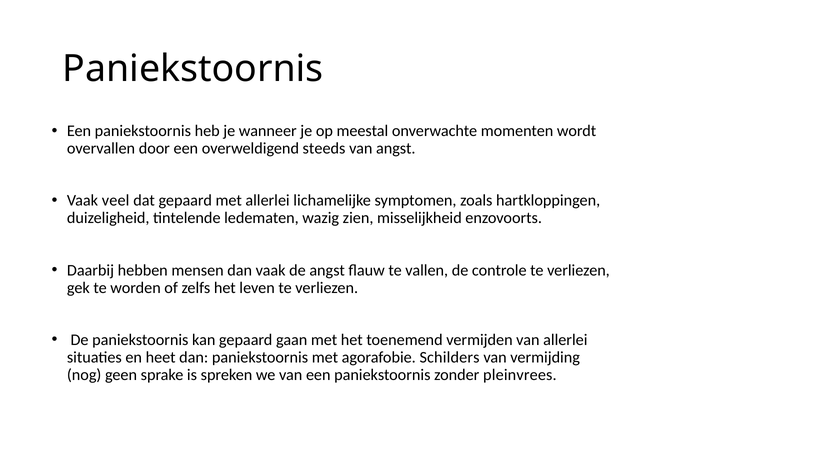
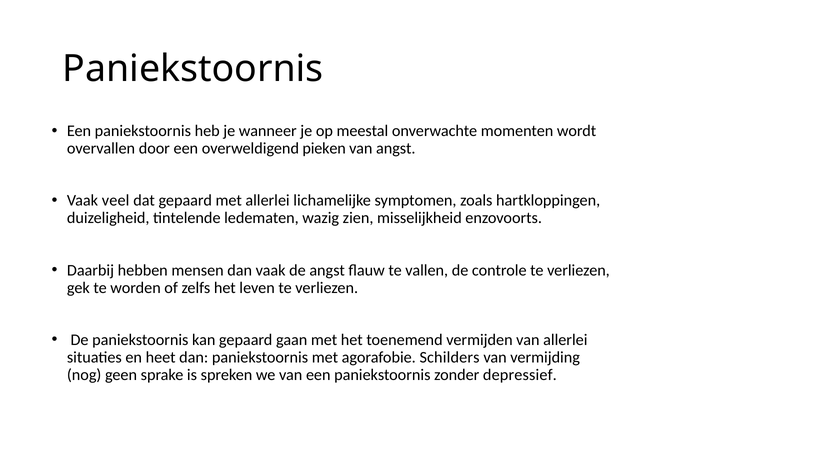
steeds: steeds -> pieken (324, 148)
pleinvrees: pleinvrees -> depressief (520, 374)
